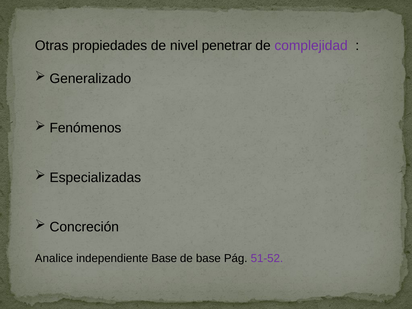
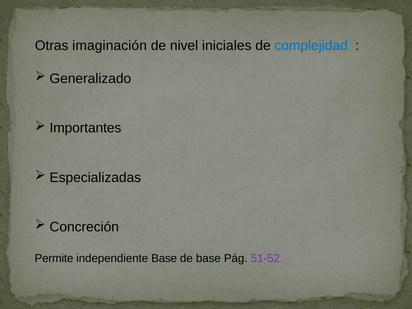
propiedades: propiedades -> imaginación (110, 46)
penetrar: penetrar -> iniciales (227, 46)
complejidad colour: purple -> blue (311, 46)
Fenómenos: Fenómenos -> Importantes (85, 128)
Analice: Analice -> Permite (54, 258)
